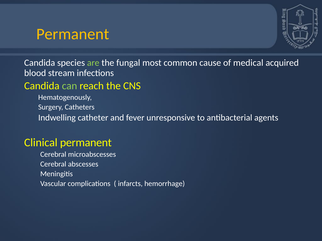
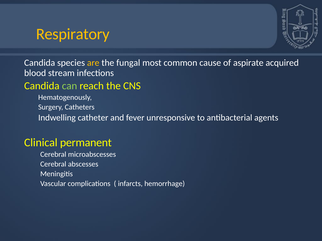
Permanent: Permanent -> Respiratory (73, 34)
are colour: light green -> yellow (93, 63)
medical: medical -> aspirate (248, 63)
